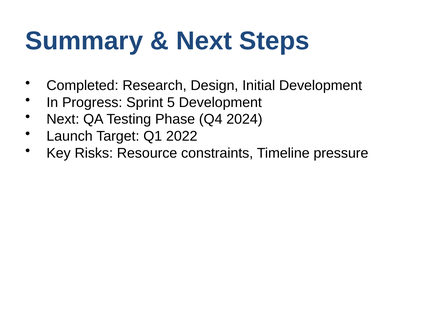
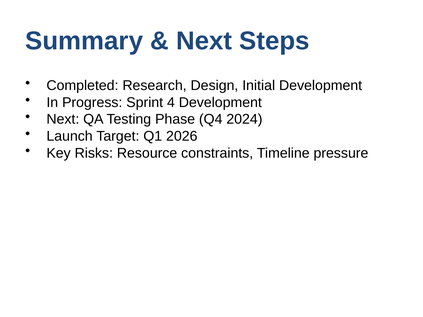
5: 5 -> 4 (171, 102)
2022: 2022 -> 2026 (182, 136)
